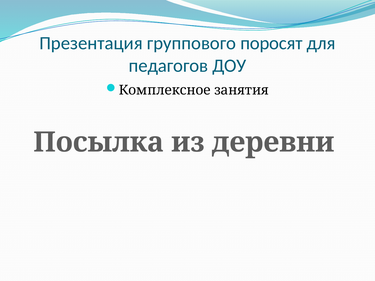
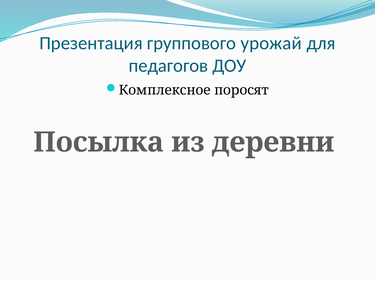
поросят: поросят -> урожай (271, 43)
занятия: занятия -> поросят (242, 90)
